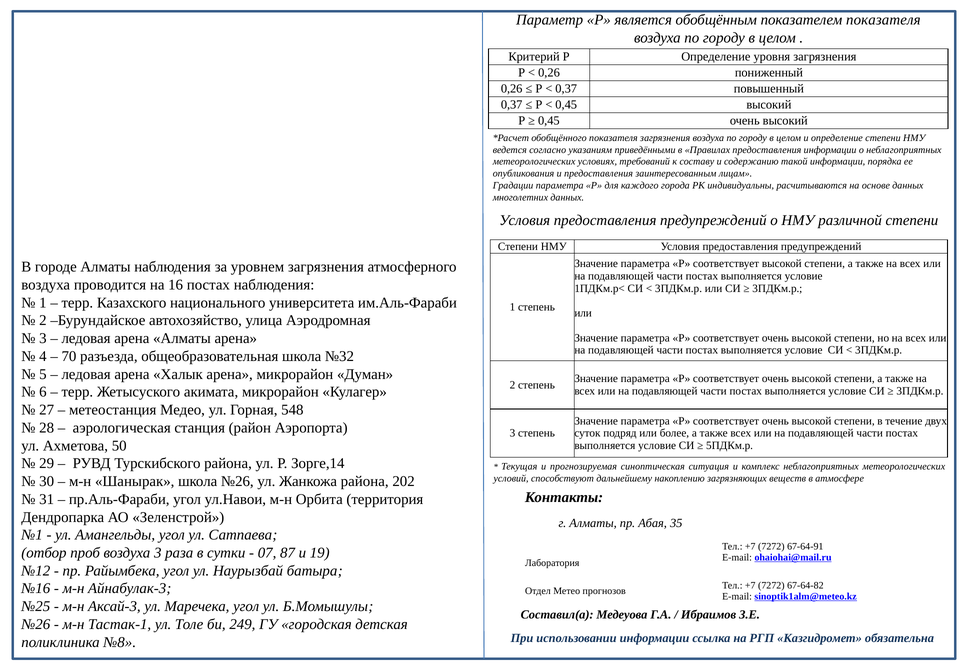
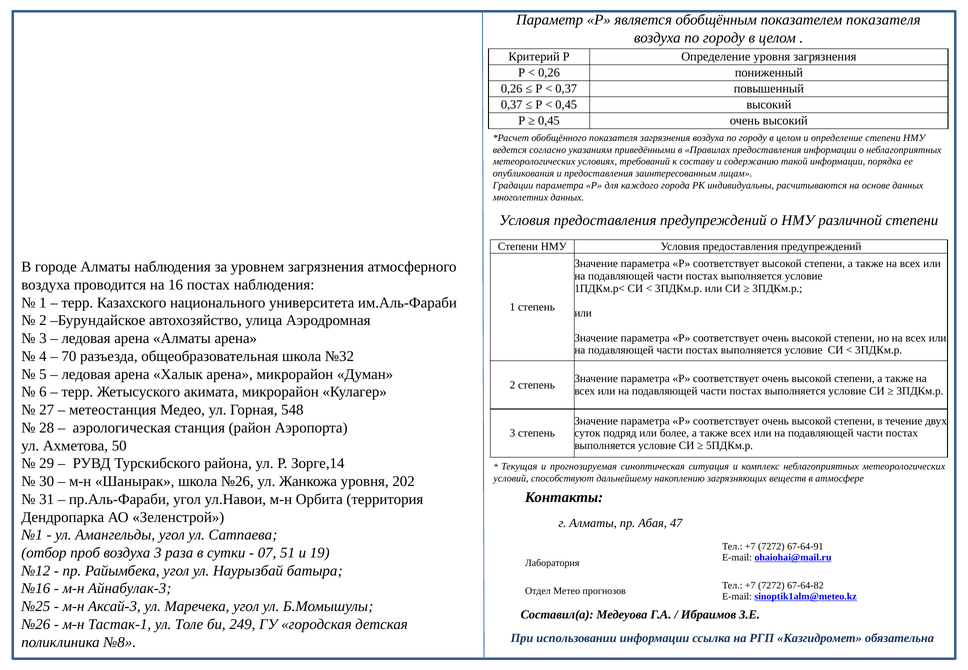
Жанкожа района: района -> уровня (365, 481)
35: 35 -> 47 (676, 523)
87: 87 -> 51 (288, 553)
